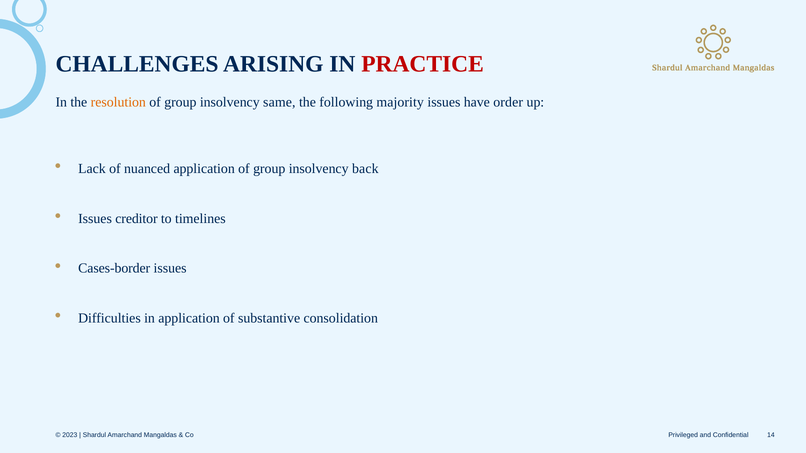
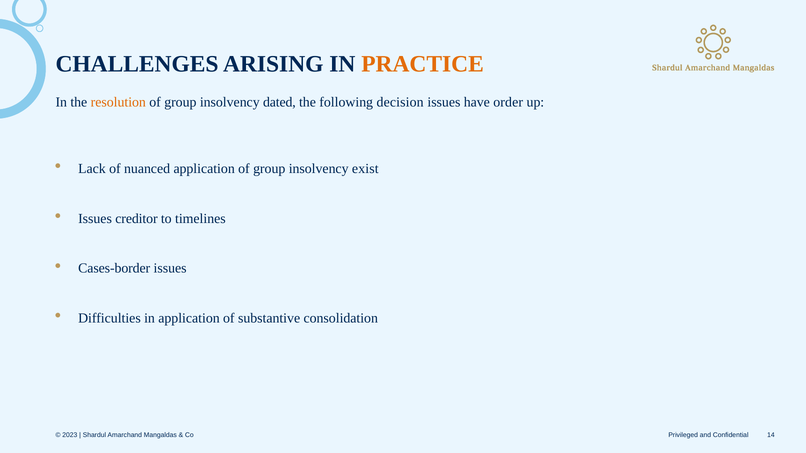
PRACTICE colour: red -> orange (423, 64)
same: same -> dated (279, 102)
majority: majority -> decision (400, 102)
back: back -> exist (365, 169)
